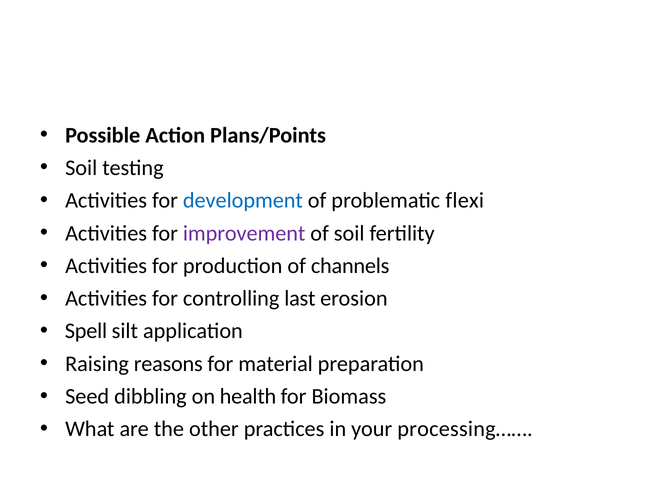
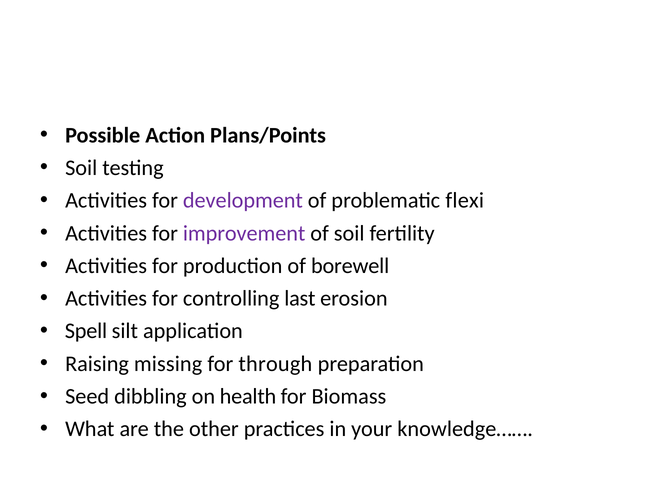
development colour: blue -> purple (243, 200)
channels: channels -> borewell (350, 266)
reasons: reasons -> missing (168, 364)
material: material -> through (275, 364)
processing……: processing…… -> knowledge…… (465, 429)
